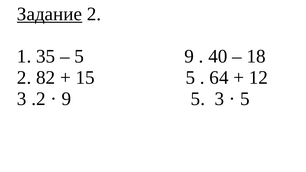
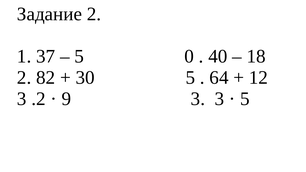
Задание underline: present -> none (50, 14)
35: 35 -> 37 (46, 56)
5 9: 9 -> 0 (189, 56)
15: 15 -> 30 (85, 78)
9 5: 5 -> 3 (198, 99)
